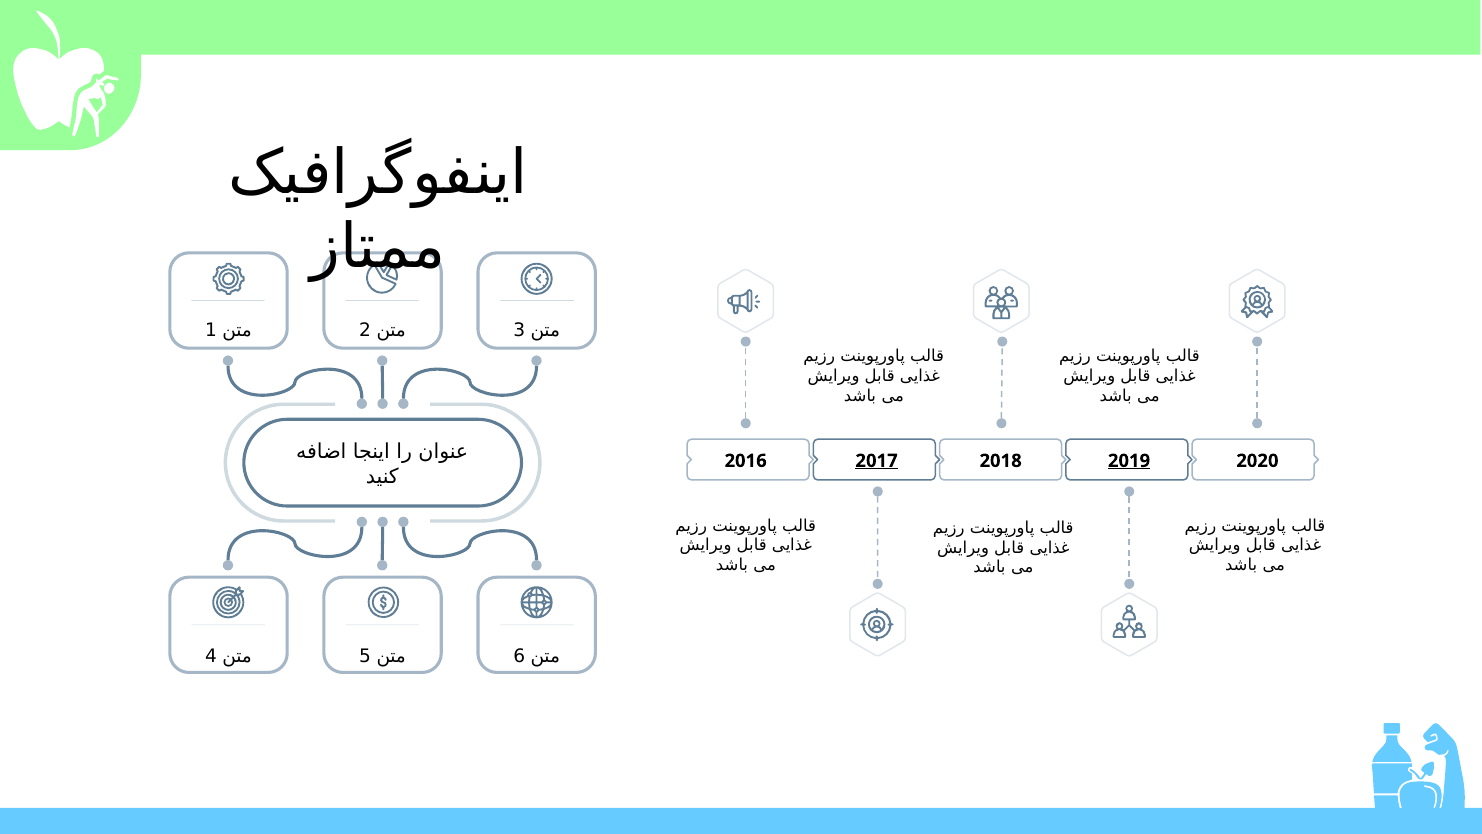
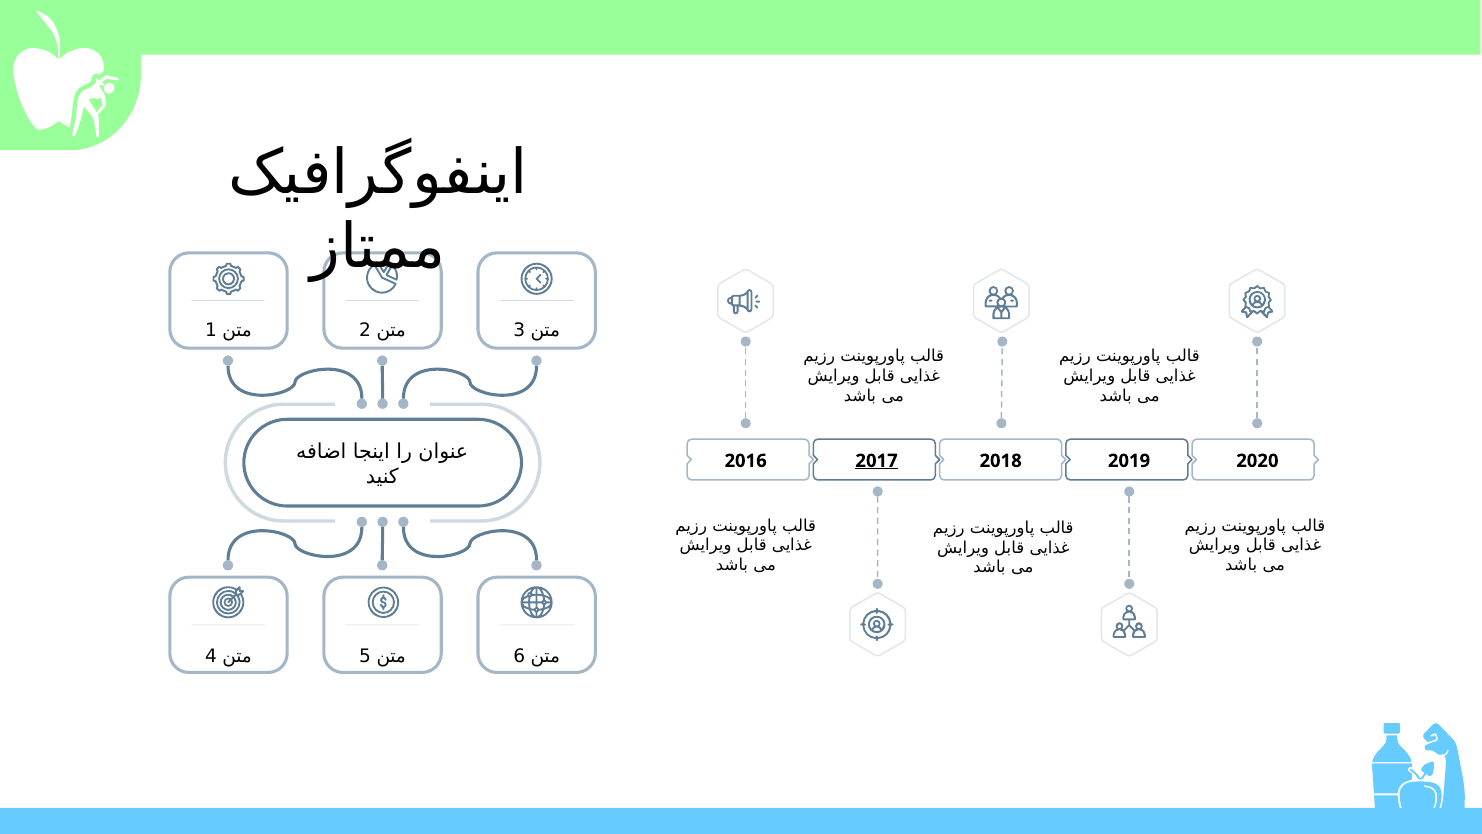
2019 underline: present -> none (1129, 461)
